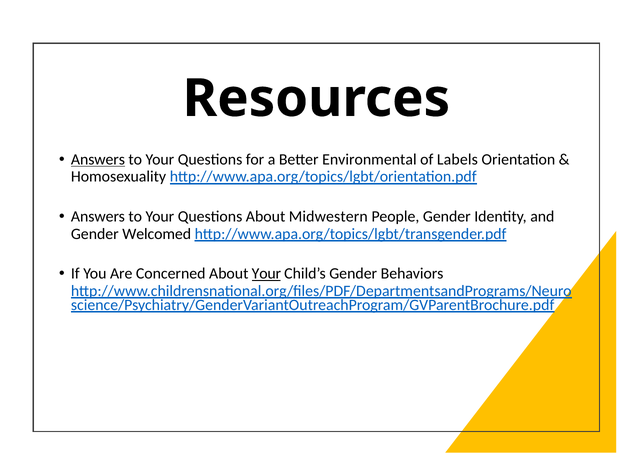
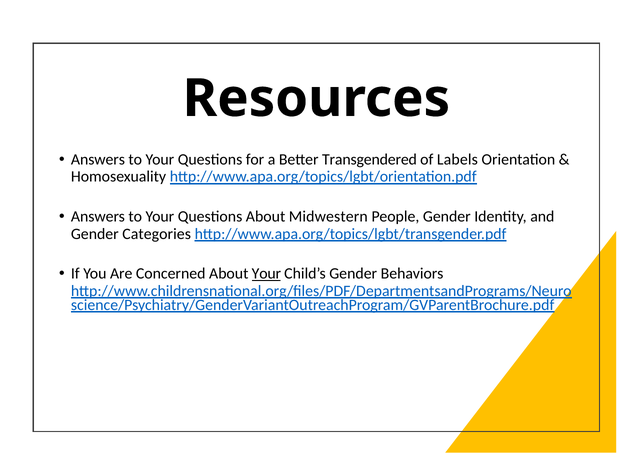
Answers underline: present -> none (98, 159)
Environmental: Environmental -> Transgendered (369, 159)
Welcomed: Welcomed -> Categories (157, 234)
